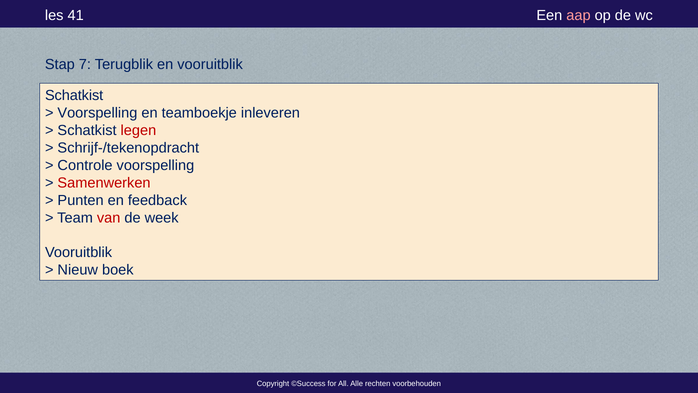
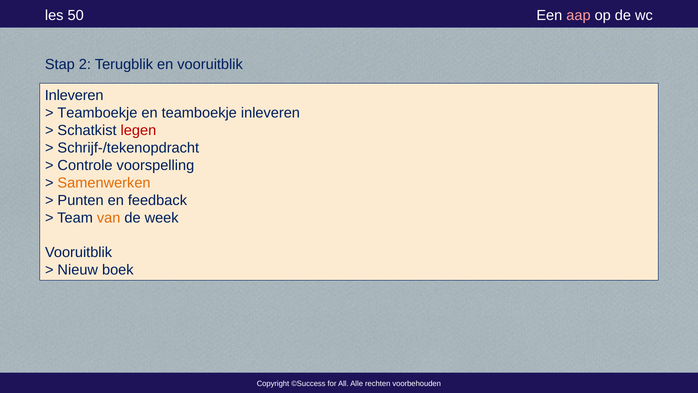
41: 41 -> 50 (76, 15)
7: 7 -> 2 (85, 64)
Schatkist: Schatkist -> Inleveren (74, 95)
Voorspelling: Voorspelling -> Teamboekje (97, 113)
Samenwerken colour: red -> orange (104, 183)
van colour: red -> orange (109, 217)
